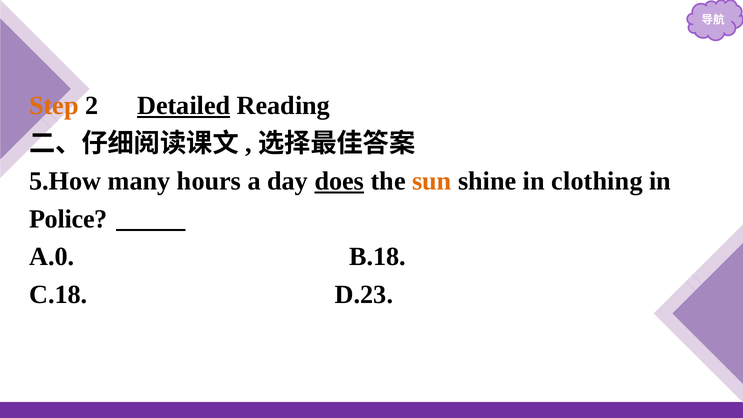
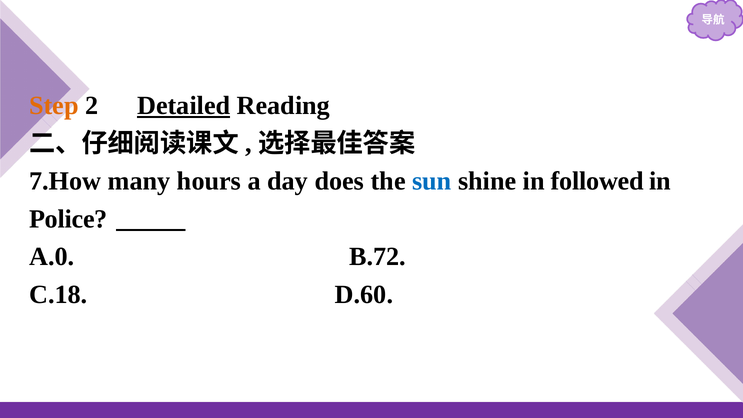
5.How: 5.How -> 7.How (65, 181)
does underline: present -> none (339, 181)
sun colour: orange -> blue (432, 181)
clothing: clothing -> followed (597, 181)
B.18: B.18 -> B.72 (378, 257)
D.23: D.23 -> D.60 (364, 294)
